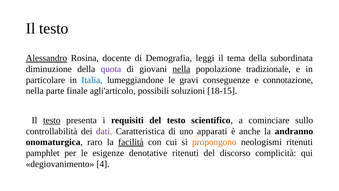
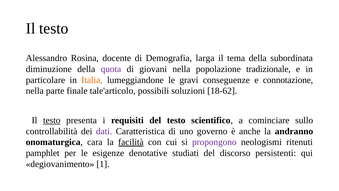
Alessandro underline: present -> none (46, 58)
leggi: leggi -> larga (205, 58)
nella underline: present -> none (181, 69)
Italia colour: blue -> orange (92, 80)
agli'articolo: agli'articolo -> tale'articolo (113, 91)
18-15: 18-15 -> 18-62 (222, 91)
apparati: apparati -> governo (212, 131)
raro: raro -> cara (95, 142)
propongono colour: orange -> purple (214, 142)
denotative ritenuti: ritenuti -> studiati (186, 153)
complicità: complicità -> persistenti (276, 153)
4: 4 -> 1 (103, 164)
